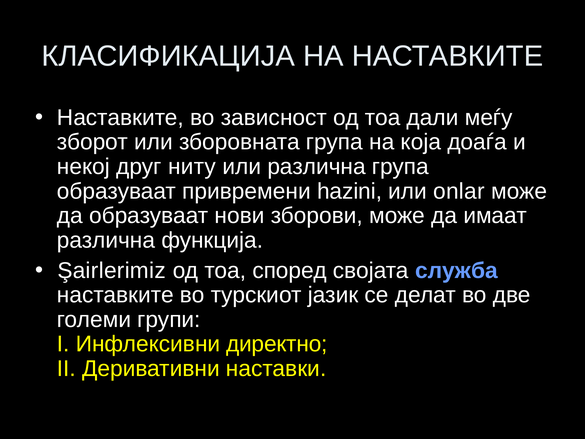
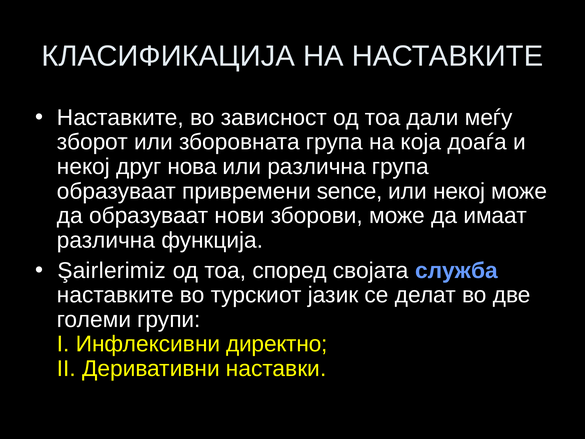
ниту: ниту -> нова (192, 167)
hazini: hazini -> sence (350, 191)
или onlar: onlar -> некој (459, 191)
